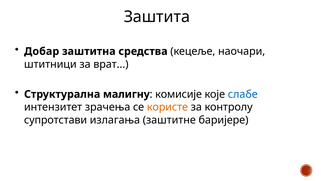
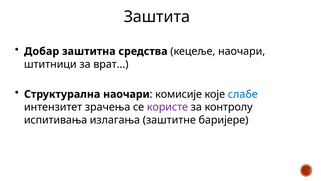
Структурална малигну: малигну -> наочари (126, 94)
користе colour: orange -> purple (167, 107)
супротстави: супротстави -> испитивања (56, 120)
